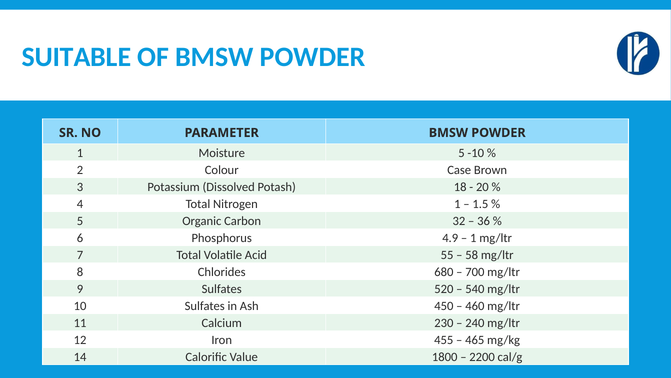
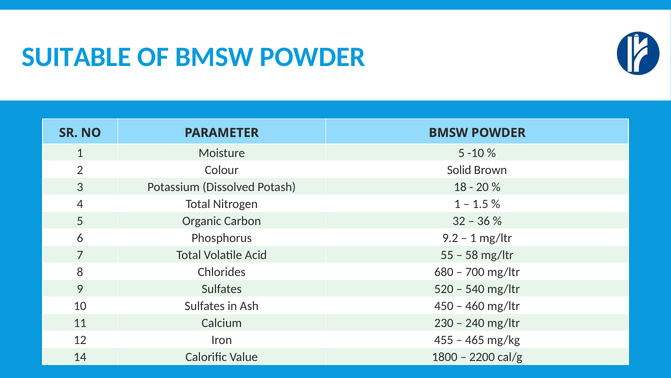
Case: Case -> Solid (459, 170)
4.9: 4.9 -> 9.2 (450, 238)
